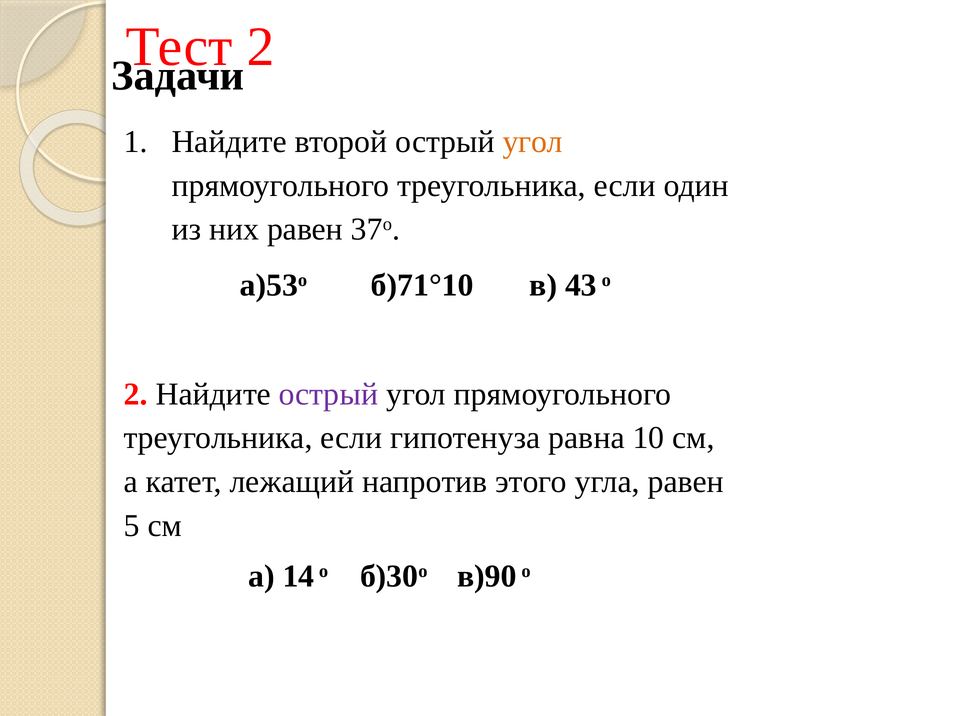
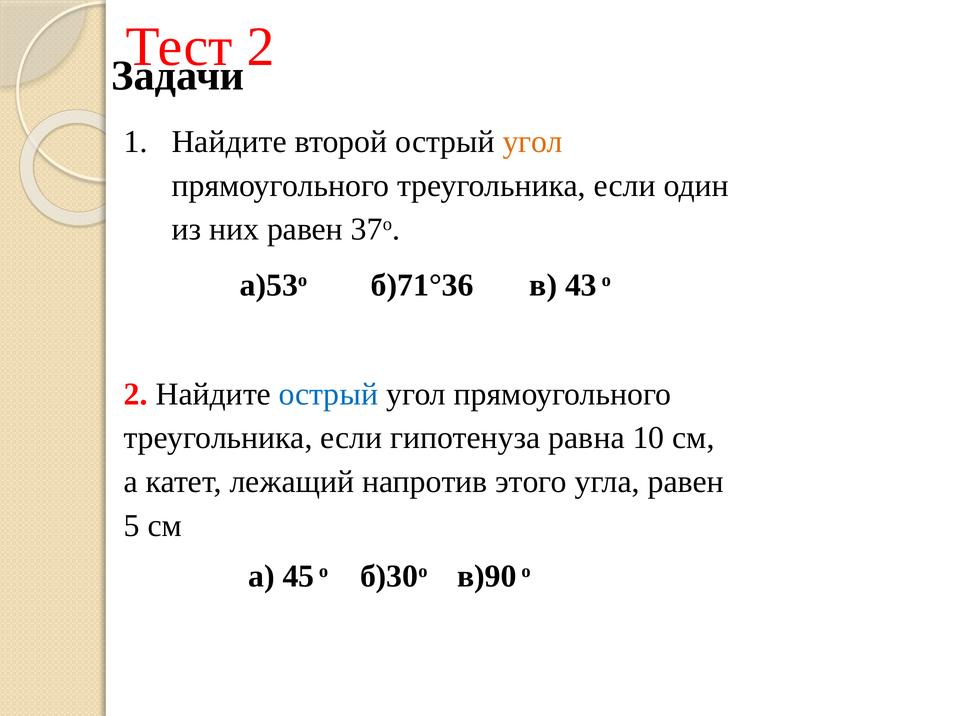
б)71°10: б)71°10 -> б)71°36 (422, 285)
острый colour: purple -> blue (329, 394)
14: 14 -> 45 (298, 576)
